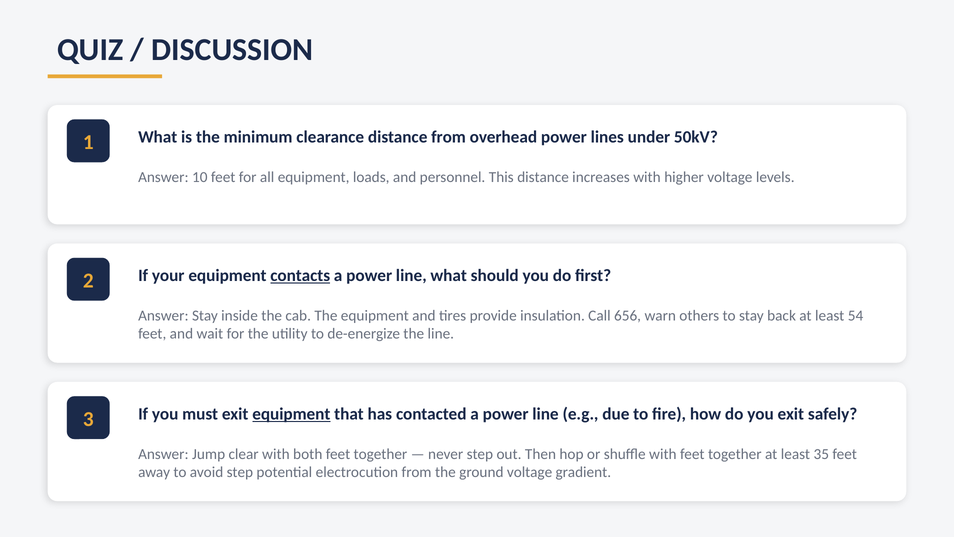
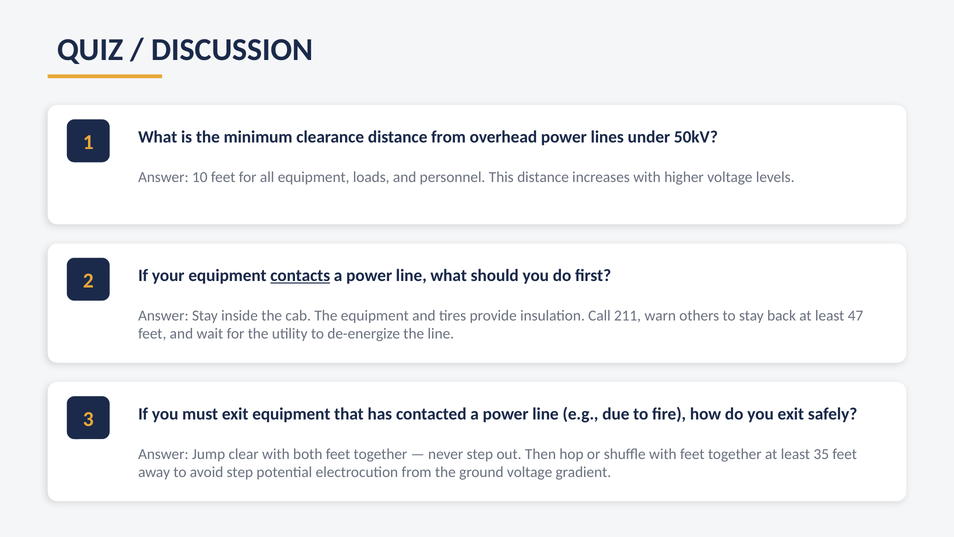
656: 656 -> 211 (628, 315)
54: 54 -> 47 (855, 315)
equipment underline: present -> none (291, 414)
